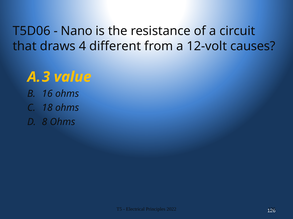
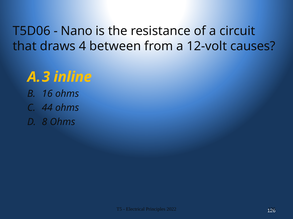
different: different -> between (115, 46)
value: value -> inline (73, 77)
18: 18 -> 44 (47, 108)
